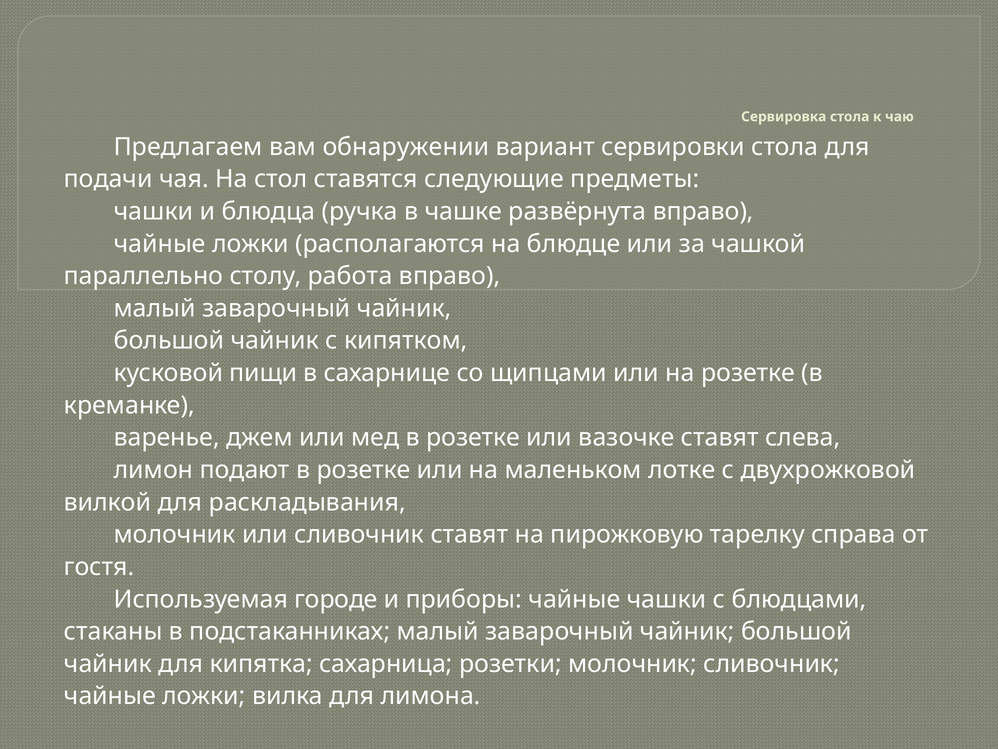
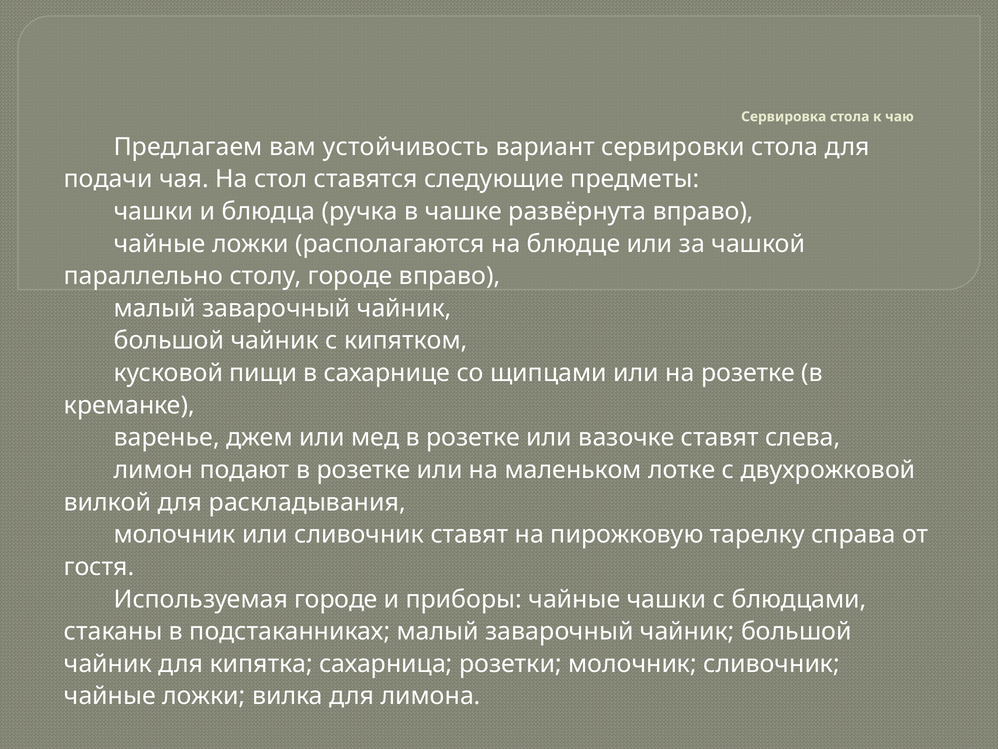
обнаружении: обнаружении -> устойчивость (406, 147)
столу работа: работа -> городе (350, 276)
